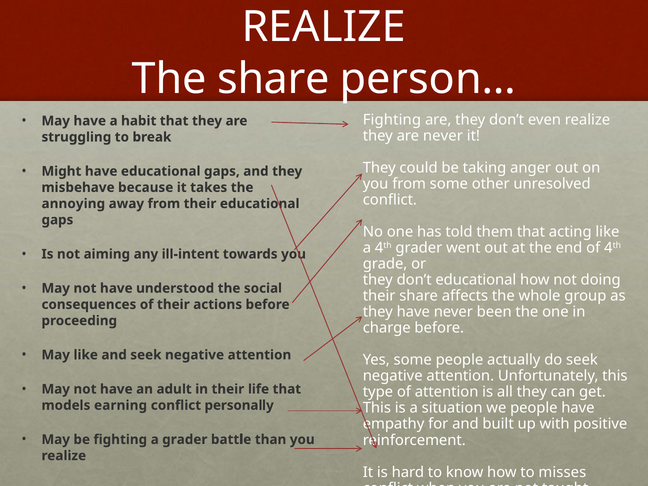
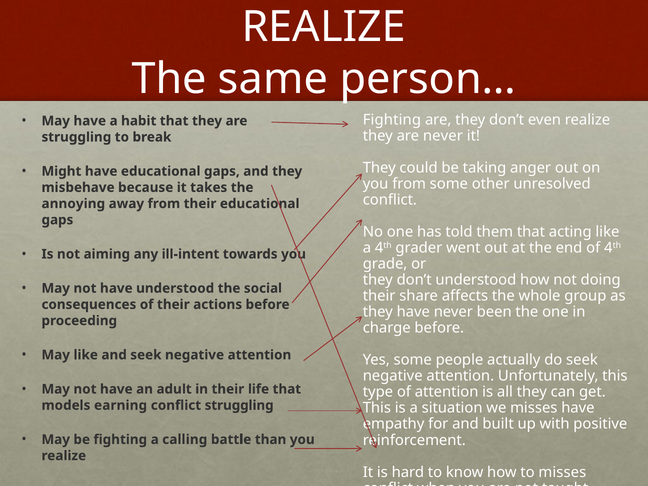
share: share -> same (273, 79)
don’t educational: educational -> understood (476, 280)
conflict personally: personally -> struggling (239, 405)
we people: people -> misses (534, 408)
a grader: grader -> calling (185, 440)
